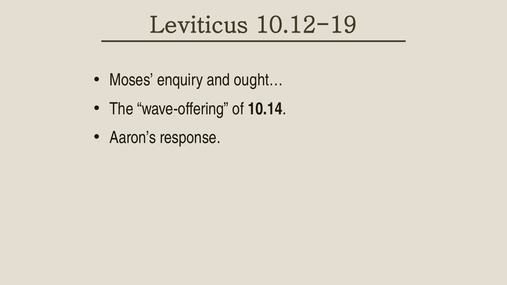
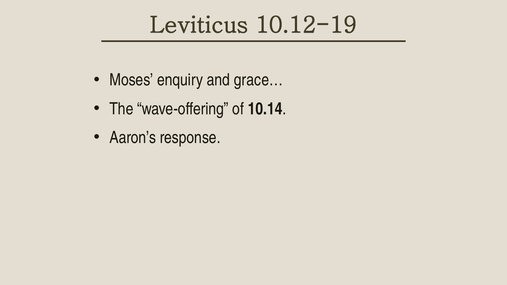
ought…: ought… -> grace… (258, 80)
